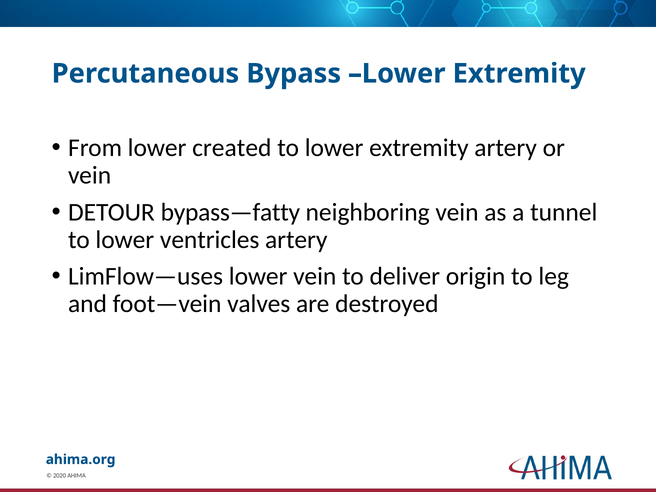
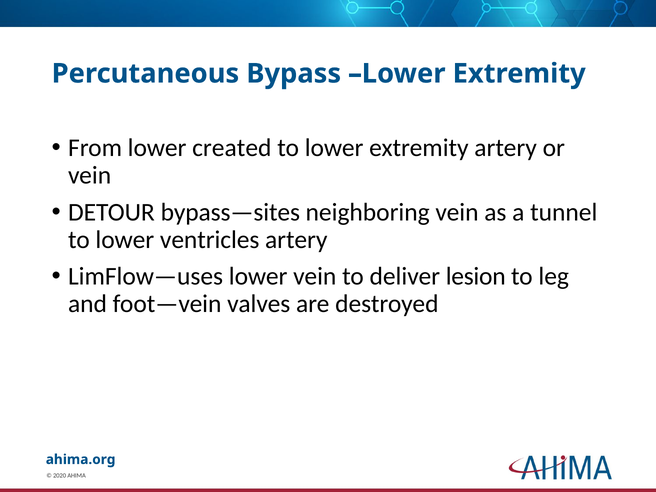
bypass—fatty: bypass—fatty -> bypass—sites (230, 212)
origin: origin -> lesion (476, 276)
